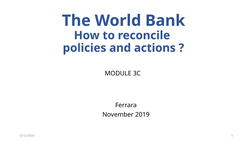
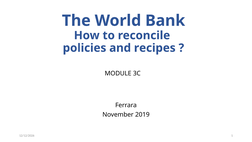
actions: actions -> recipes (155, 48)
